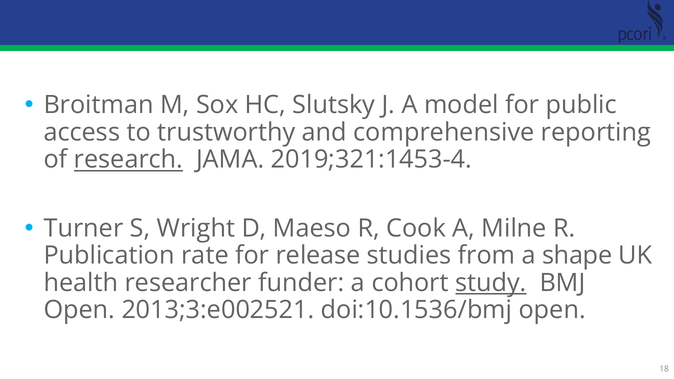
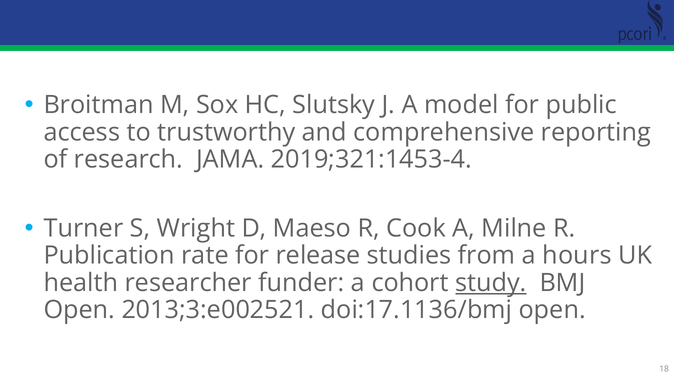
research underline: present -> none (128, 160)
shape: shape -> hours (577, 256)
doi:10.1536/bmj: doi:10.1536/bmj -> doi:17.1136/bmj (417, 310)
